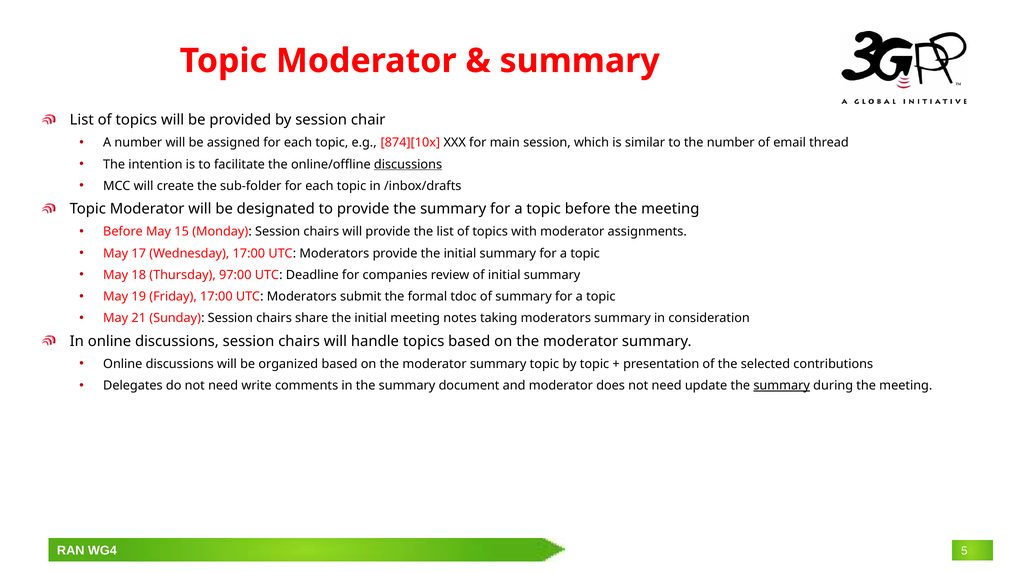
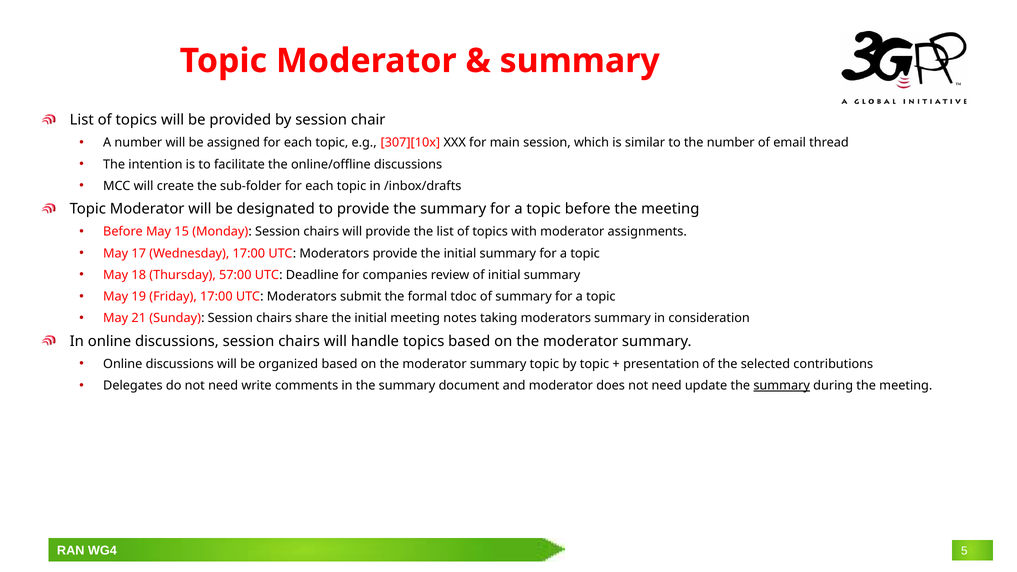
874][10x: 874][10x -> 307][10x (410, 143)
discussions underline: present -> none (408, 164)
97:00: 97:00 -> 57:00 (235, 275)
